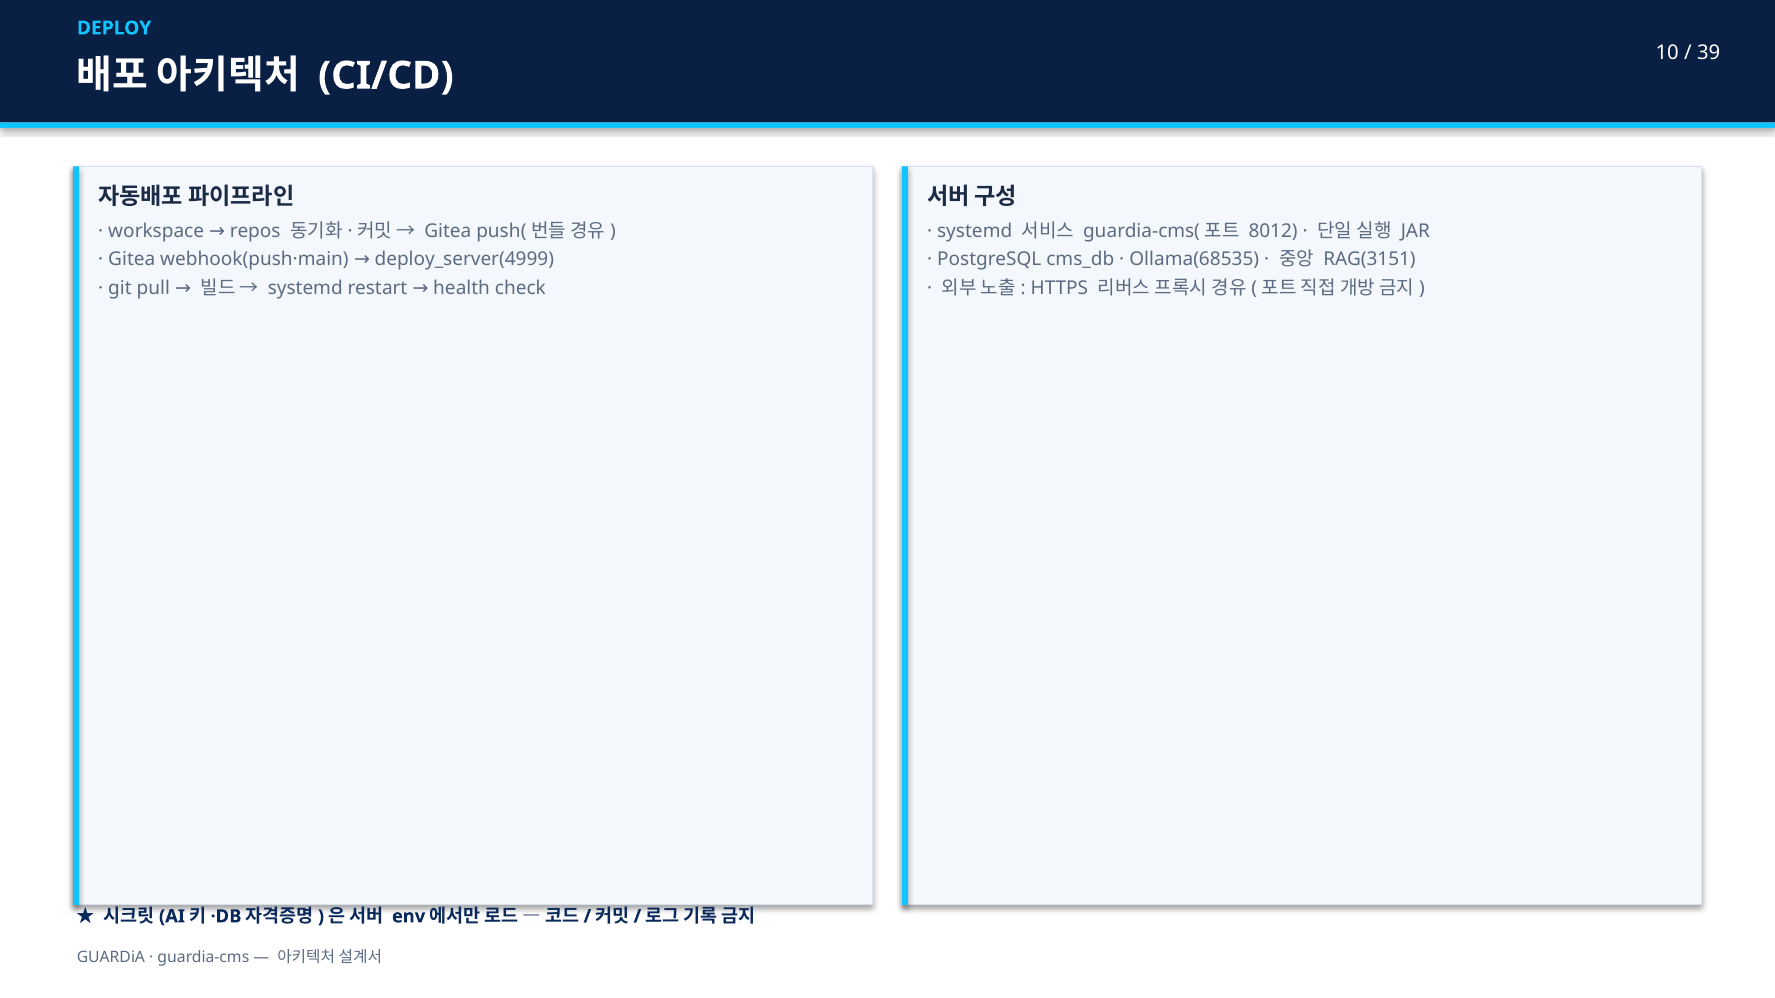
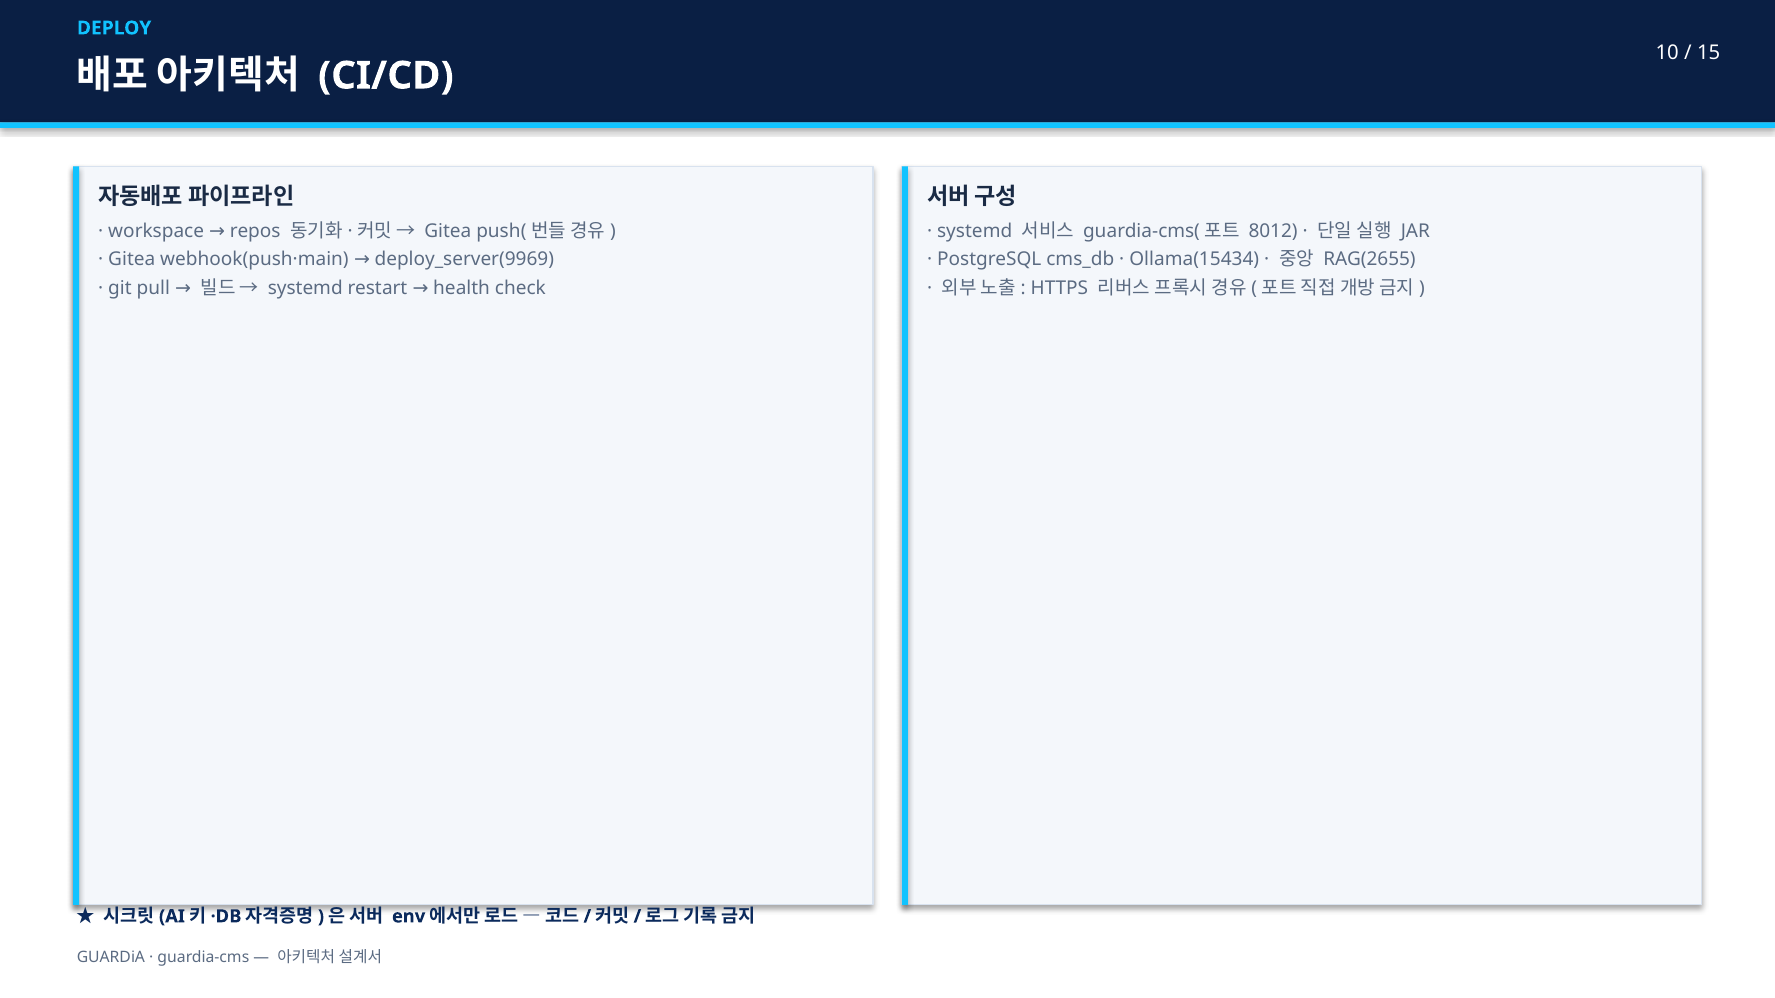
39: 39 -> 15 (1709, 53)
deploy_server(4999: deploy_server(4999 -> deploy_server(9969 (464, 260)
Ollama(68535: Ollama(68535 -> Ollama(15434 (1194, 260)
RAG(3151: RAG(3151 -> RAG(2655 (1369, 260)
